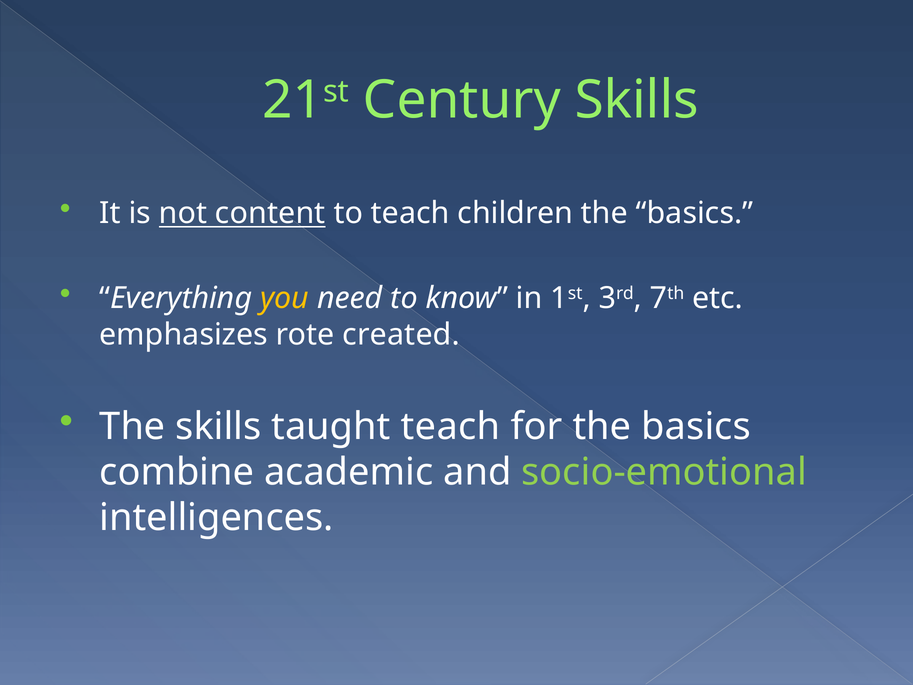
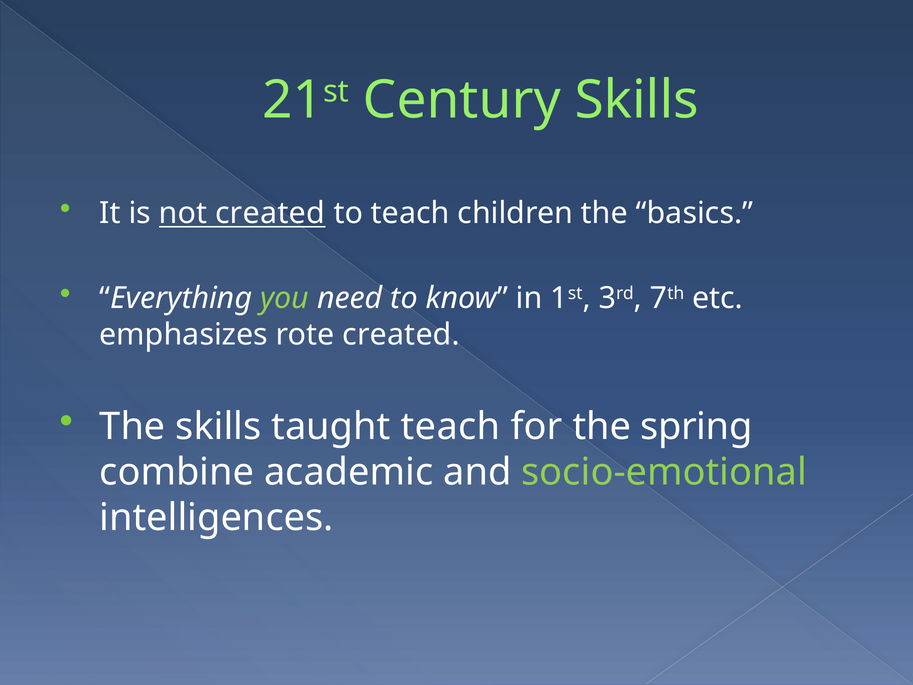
not content: content -> created (270, 213)
you colour: yellow -> light green (285, 298)
for the basics: basics -> spring (696, 426)
